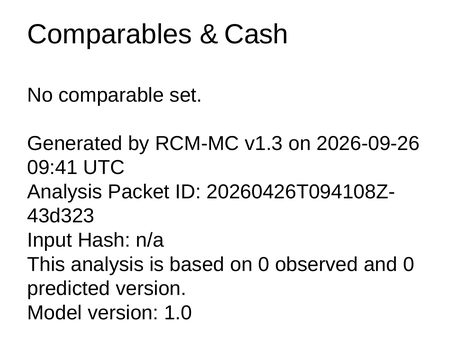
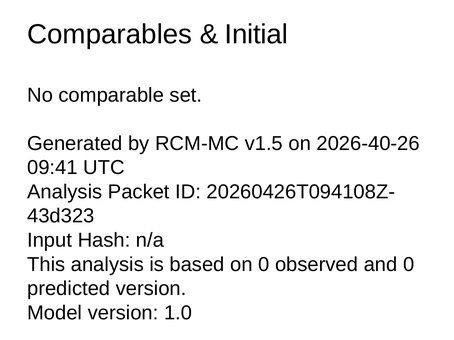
Cash: Cash -> Initial (256, 34)
v1.3: v1.3 -> v1.5 (264, 144)
2026-09-26: 2026-09-26 -> 2026-40-26 (368, 144)
